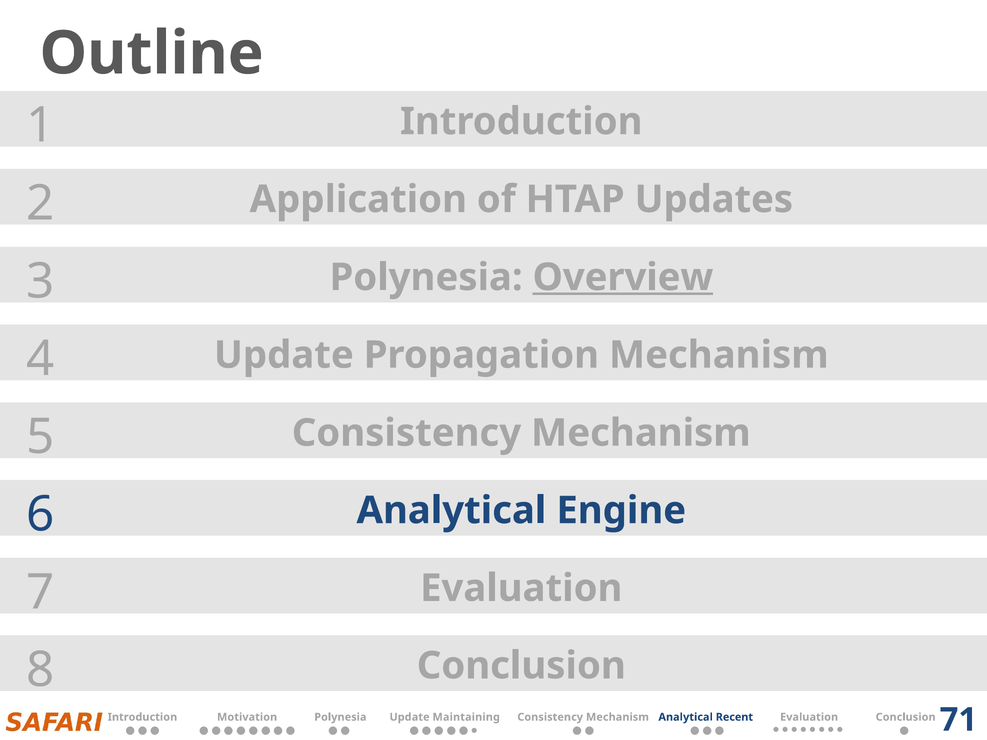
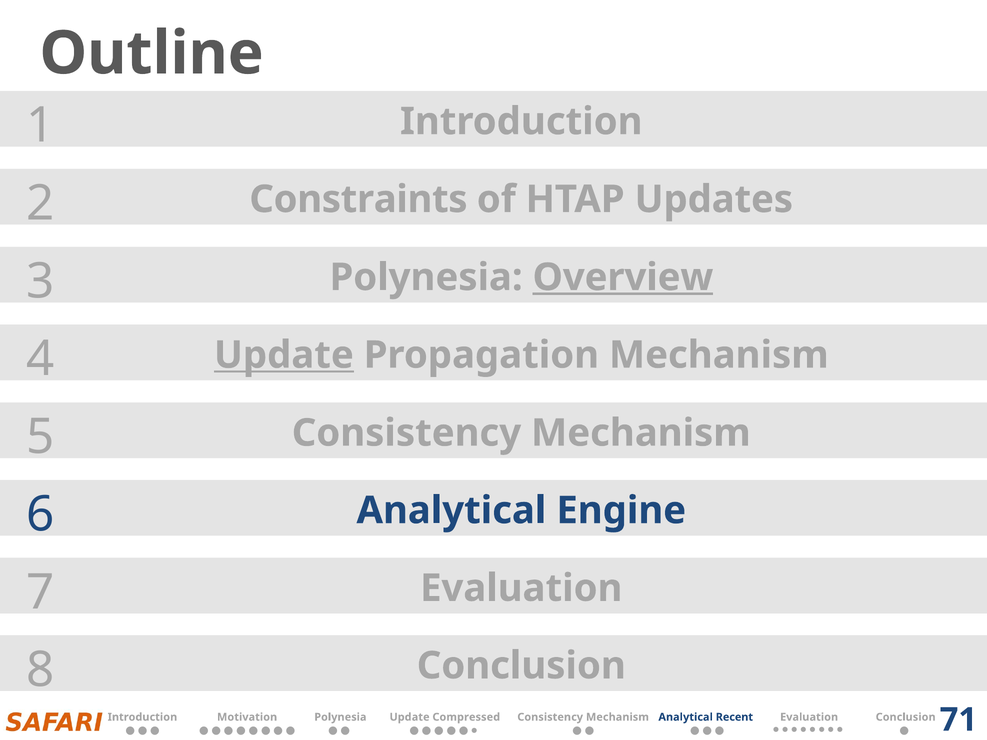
Application: Application -> Constraints (358, 199)
Update underline: none -> present (284, 355)
Maintaining: Maintaining -> Compressed (466, 717)
